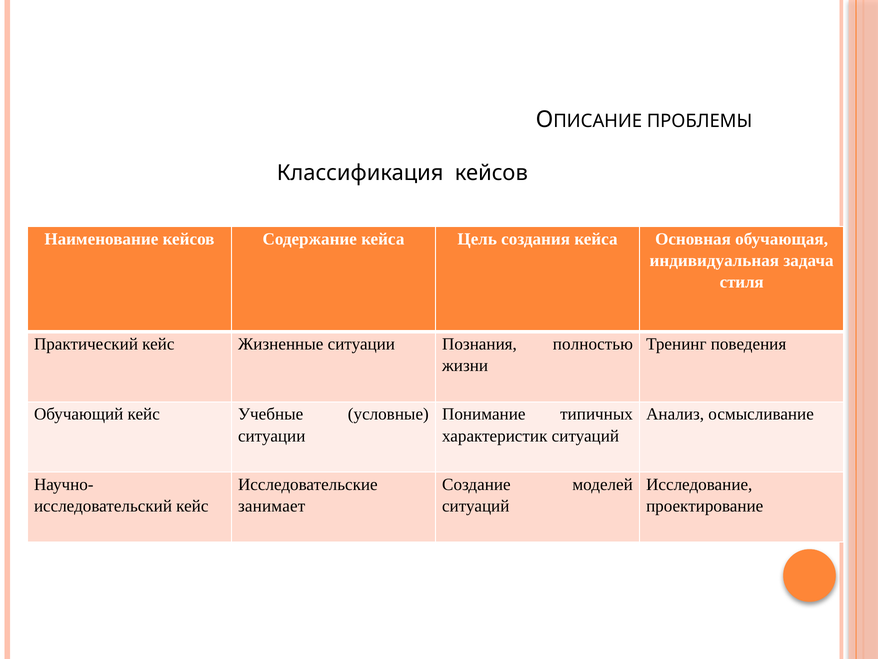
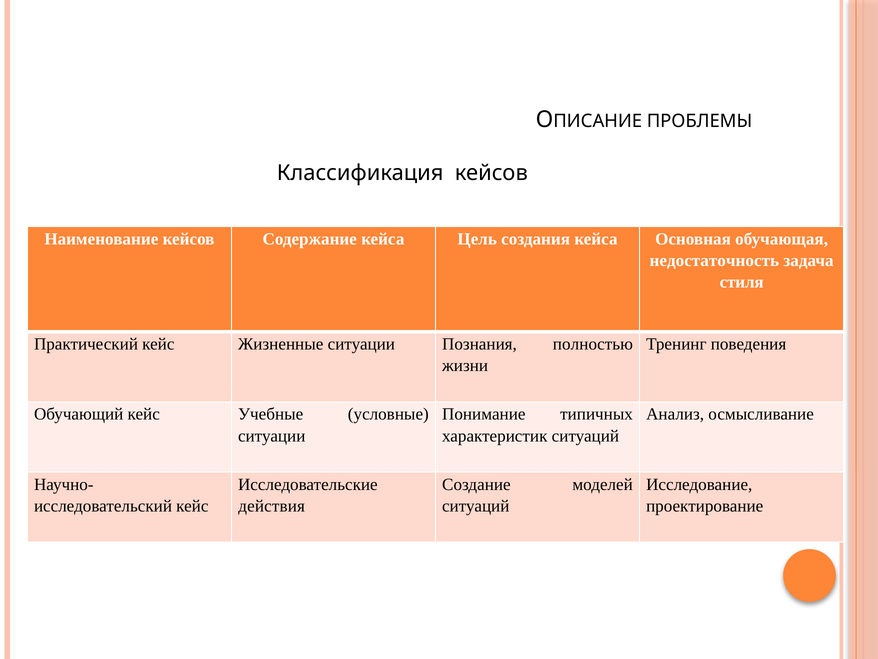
индивидуальная: индивидуальная -> недостаточность (714, 260)
занимает: занимает -> действия (272, 506)
